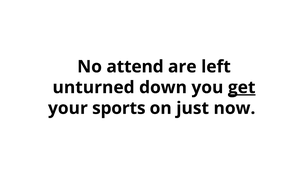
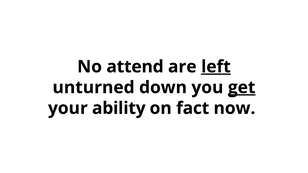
left underline: none -> present (216, 67)
sports: sports -> ability (119, 108)
just: just -> fact (193, 108)
